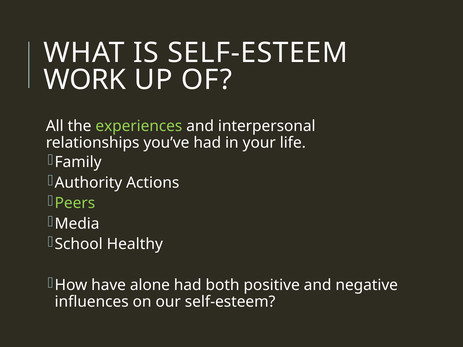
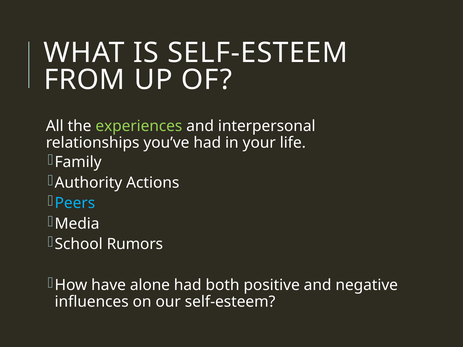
WORK: WORK -> FROM (84, 80)
Peers colour: light green -> light blue (75, 203)
Healthy: Healthy -> Rumors (135, 244)
